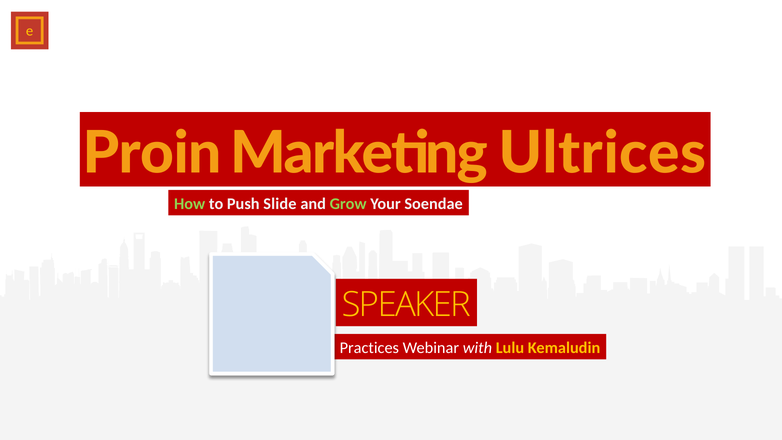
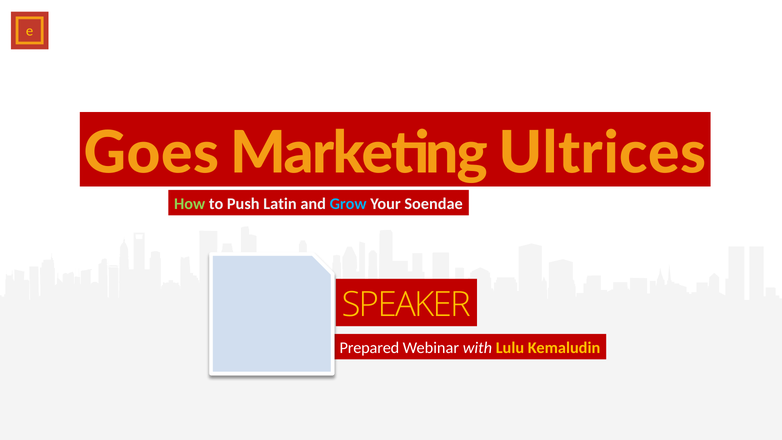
Proin: Proin -> Goes (151, 153)
Slide: Slide -> Latin (280, 204)
Grow colour: light green -> light blue (348, 204)
Practices: Practices -> Prepared (369, 348)
